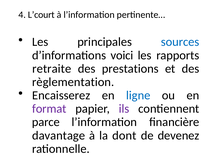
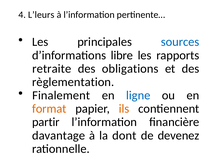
L’court: L’court -> L’leurs (41, 15)
voici: voici -> libre (122, 55)
prestations: prestations -> obligations (130, 69)
Encaisserez: Encaisserez -> Finalement (61, 96)
format colour: purple -> orange (49, 109)
ils colour: purple -> orange (124, 109)
parce: parce -> partir (46, 122)
